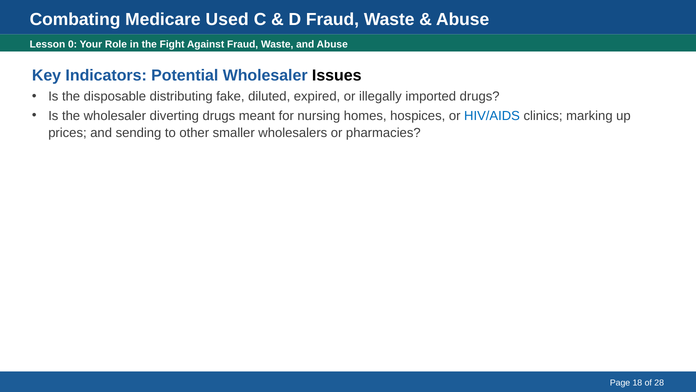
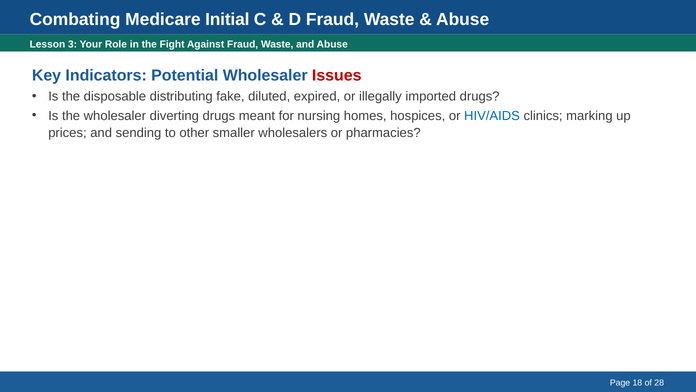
Used: Used -> Initial (227, 19)
0: 0 -> 3 (73, 44)
Issues colour: black -> red (337, 75)
